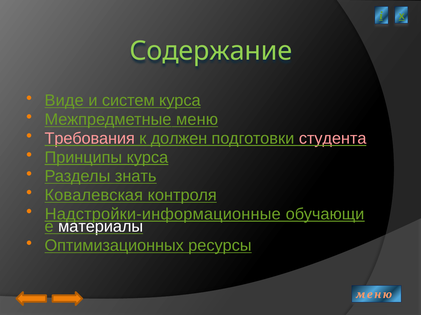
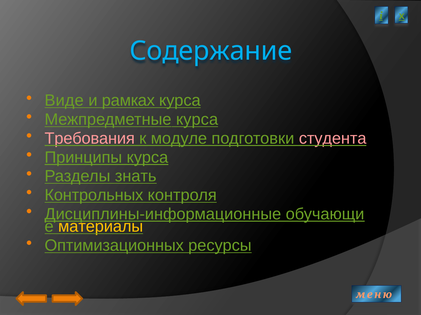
Содержание colour: light green -> light blue (211, 51)
систем: систем -> рамках (128, 101)
Межпредметные меню: меню -> курса (197, 120)
должен: должен -> модуле (179, 139)
Ковалевская: Ковалевская -> Контрольных (94, 196)
Надстройки-информационные: Надстройки-информационные -> Дисциплины-информационные (163, 215)
материалы colour: white -> yellow (101, 227)
